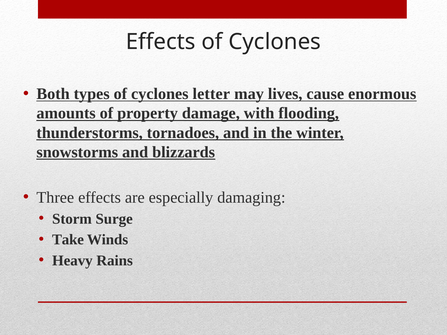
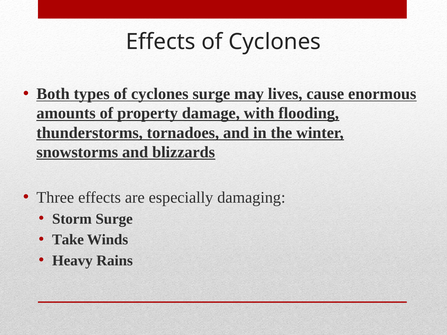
cyclones letter: letter -> surge (211, 94)
